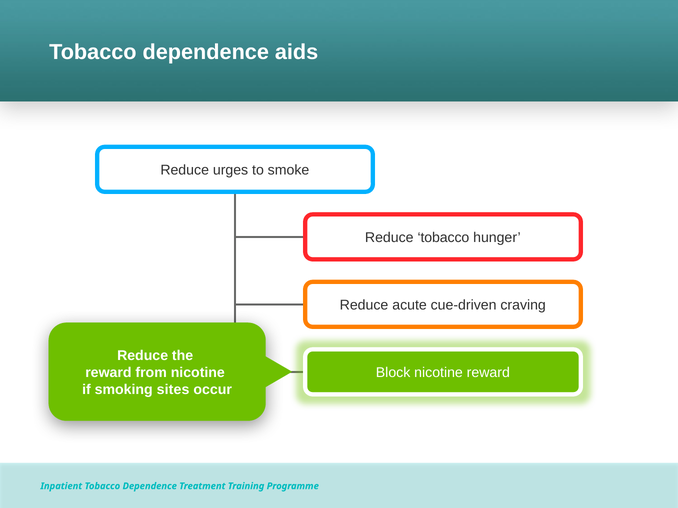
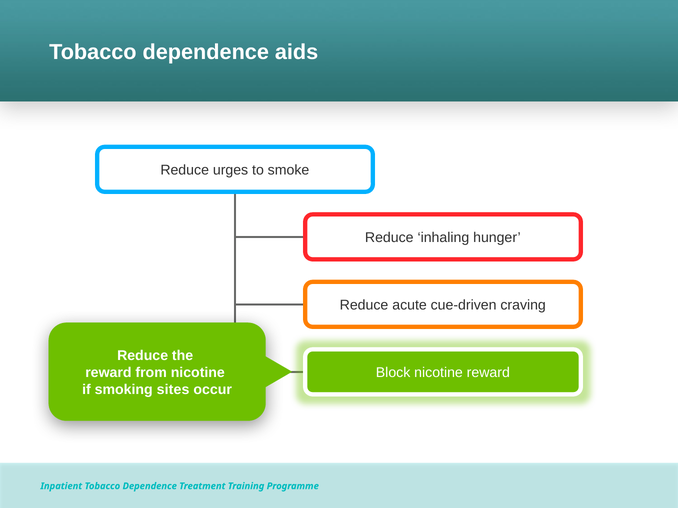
Reduce tobacco: tobacco -> inhaling (443, 238)
